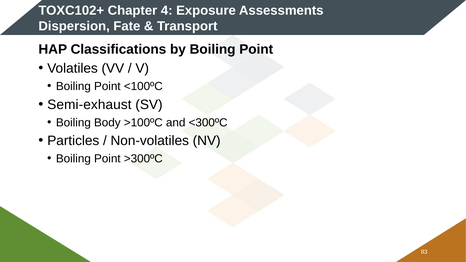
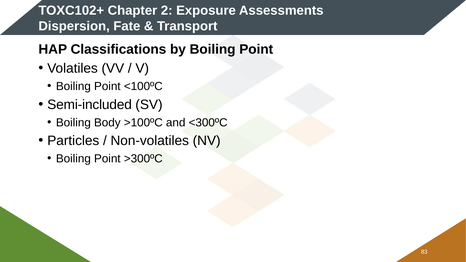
4: 4 -> 2 (167, 11)
Semi-exhaust: Semi-exhaust -> Semi-included (90, 105)
